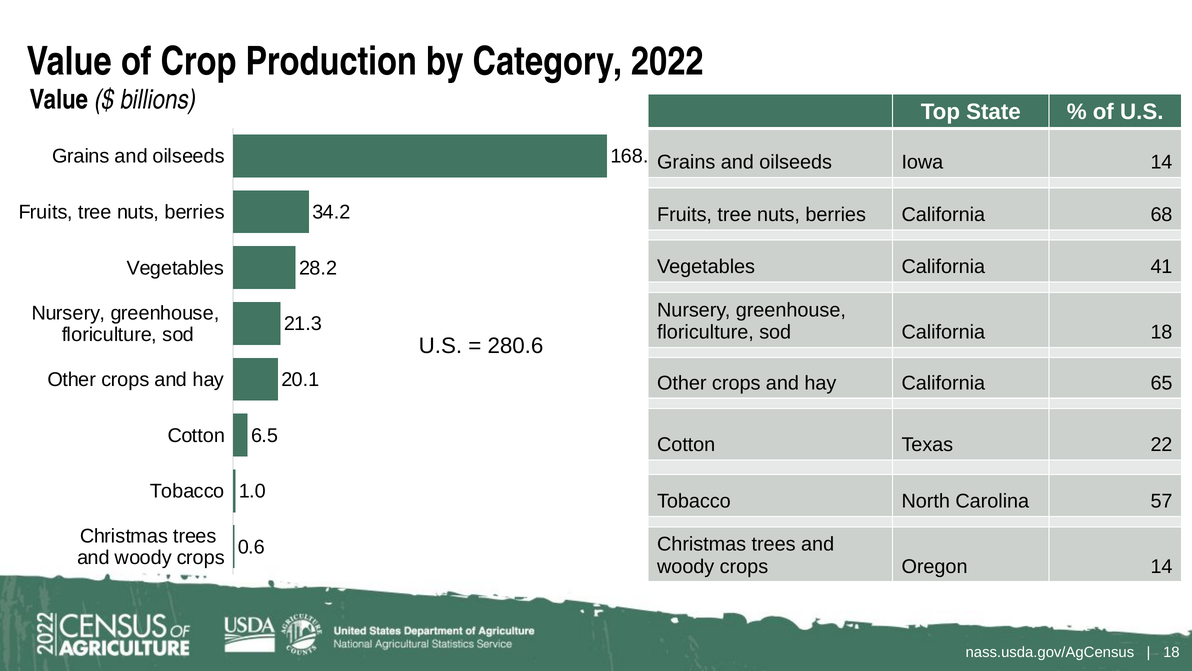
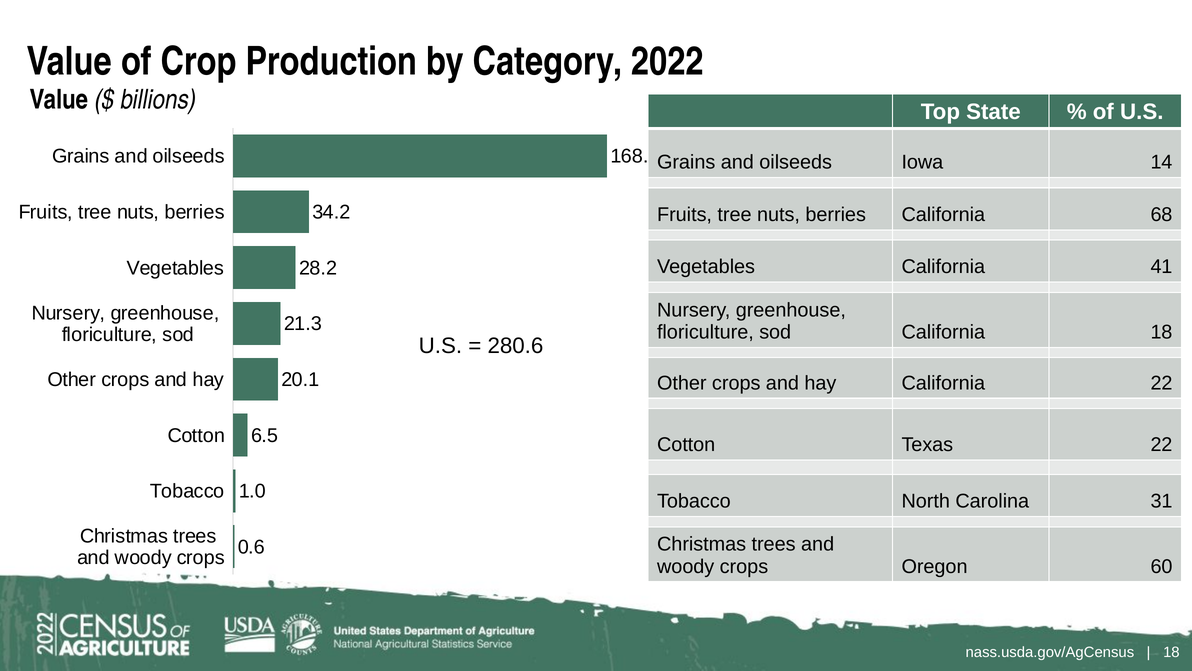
California 65: 65 -> 22 (1161, 383)
57: 57 -> 31 (1161, 501)
Oregon 14: 14 -> 60 (1161, 566)
